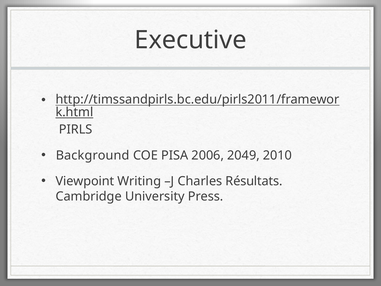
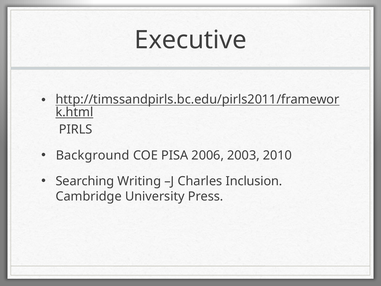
2049: 2049 -> 2003 (243, 155)
Viewpoint: Viewpoint -> Searching (85, 181)
Résultats: Résultats -> Inclusion (254, 181)
